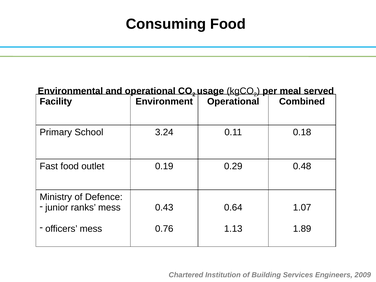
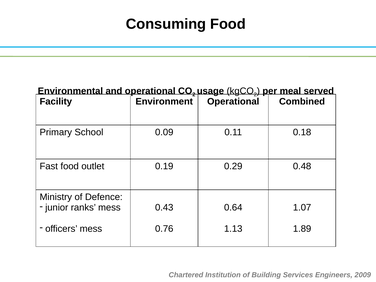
3.24: 3.24 -> 0.09 (164, 132)
